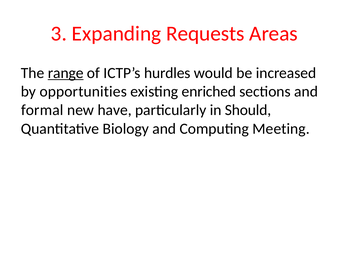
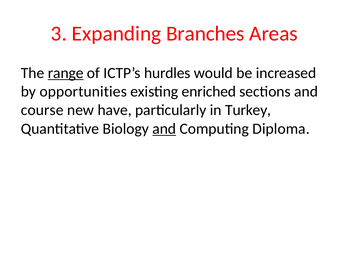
Requests: Requests -> Branches (205, 34)
formal: formal -> course (42, 110)
Should: Should -> Turkey (248, 110)
and underline: none -> present (164, 129)
Meeting: Meeting -> Diploma (281, 129)
